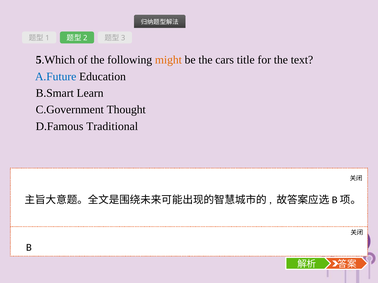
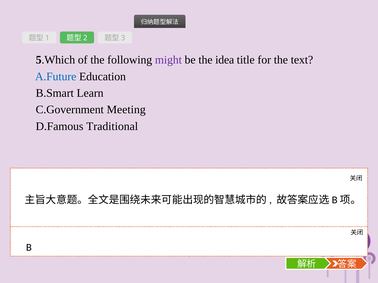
might colour: orange -> purple (168, 60)
cars: cars -> idea (225, 60)
Thought: Thought -> Meeting (126, 110)
